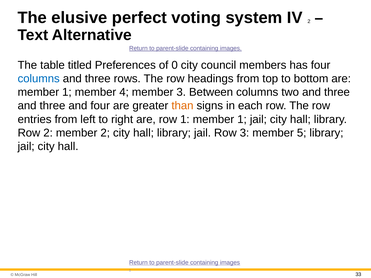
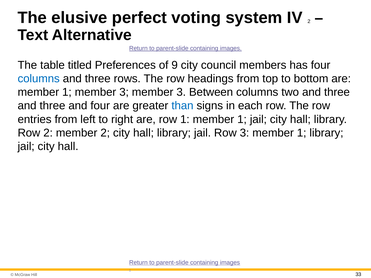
0: 0 -> 9 (175, 65)
1 member 4: 4 -> 3 (124, 92)
than colour: orange -> blue (182, 106)
3 member 5: 5 -> 1 (302, 133)
